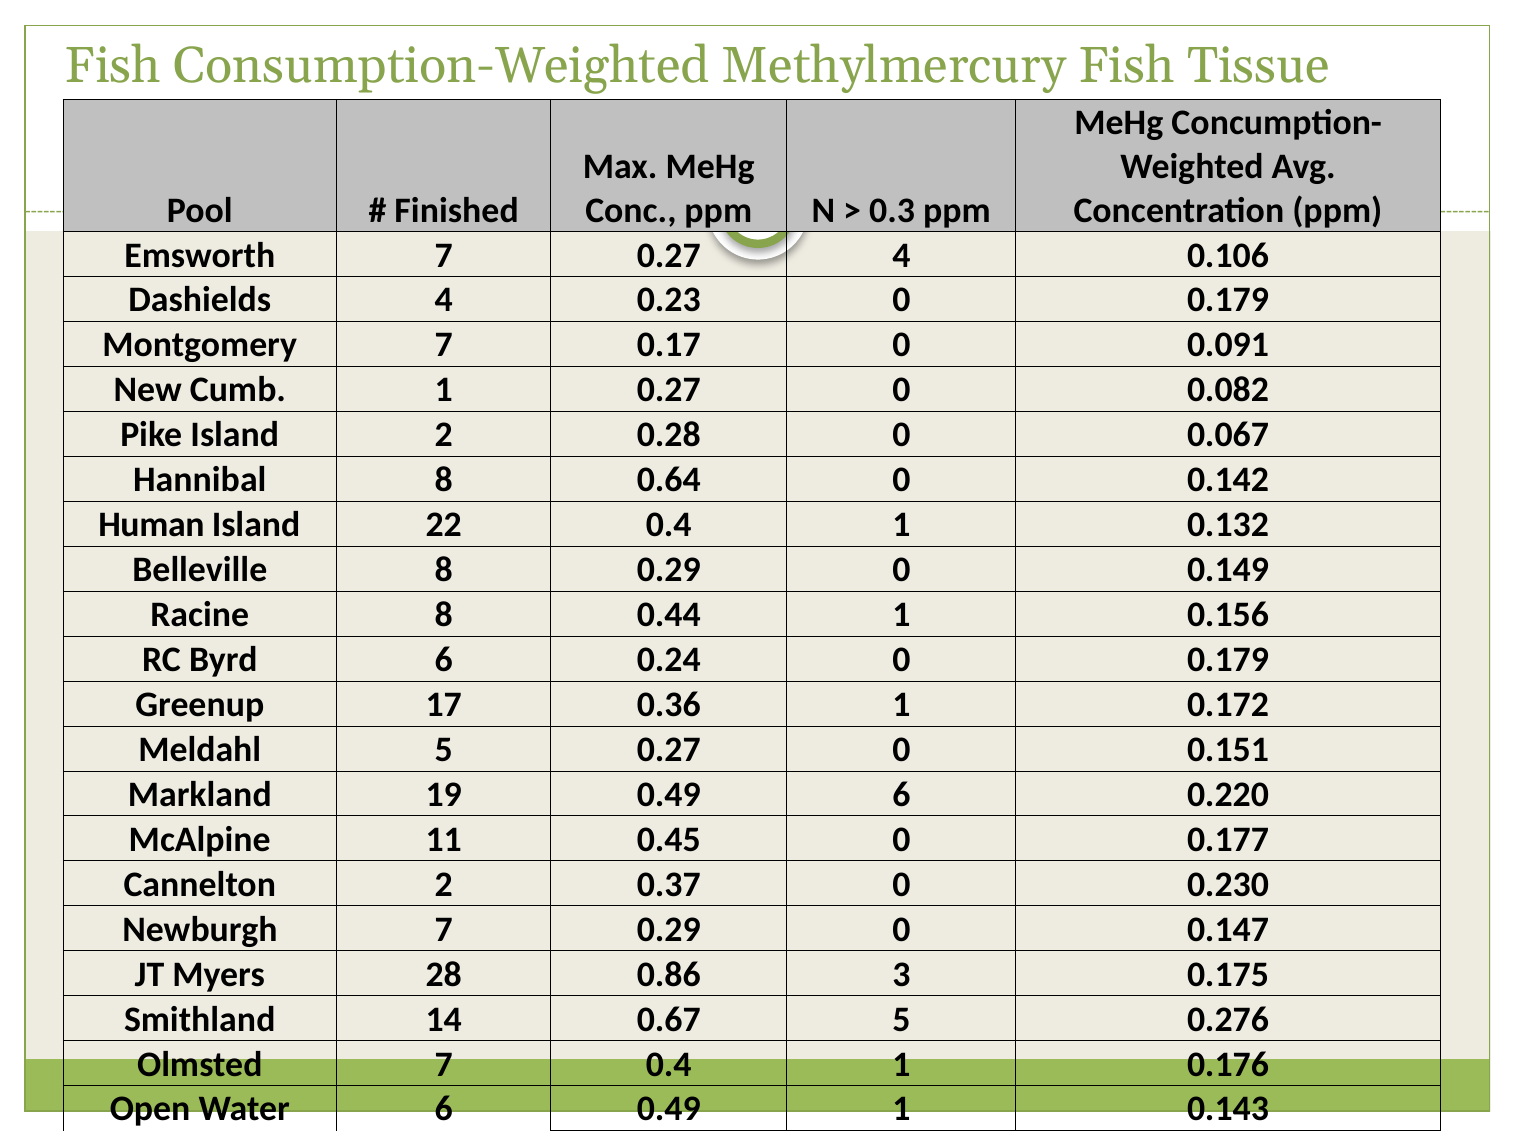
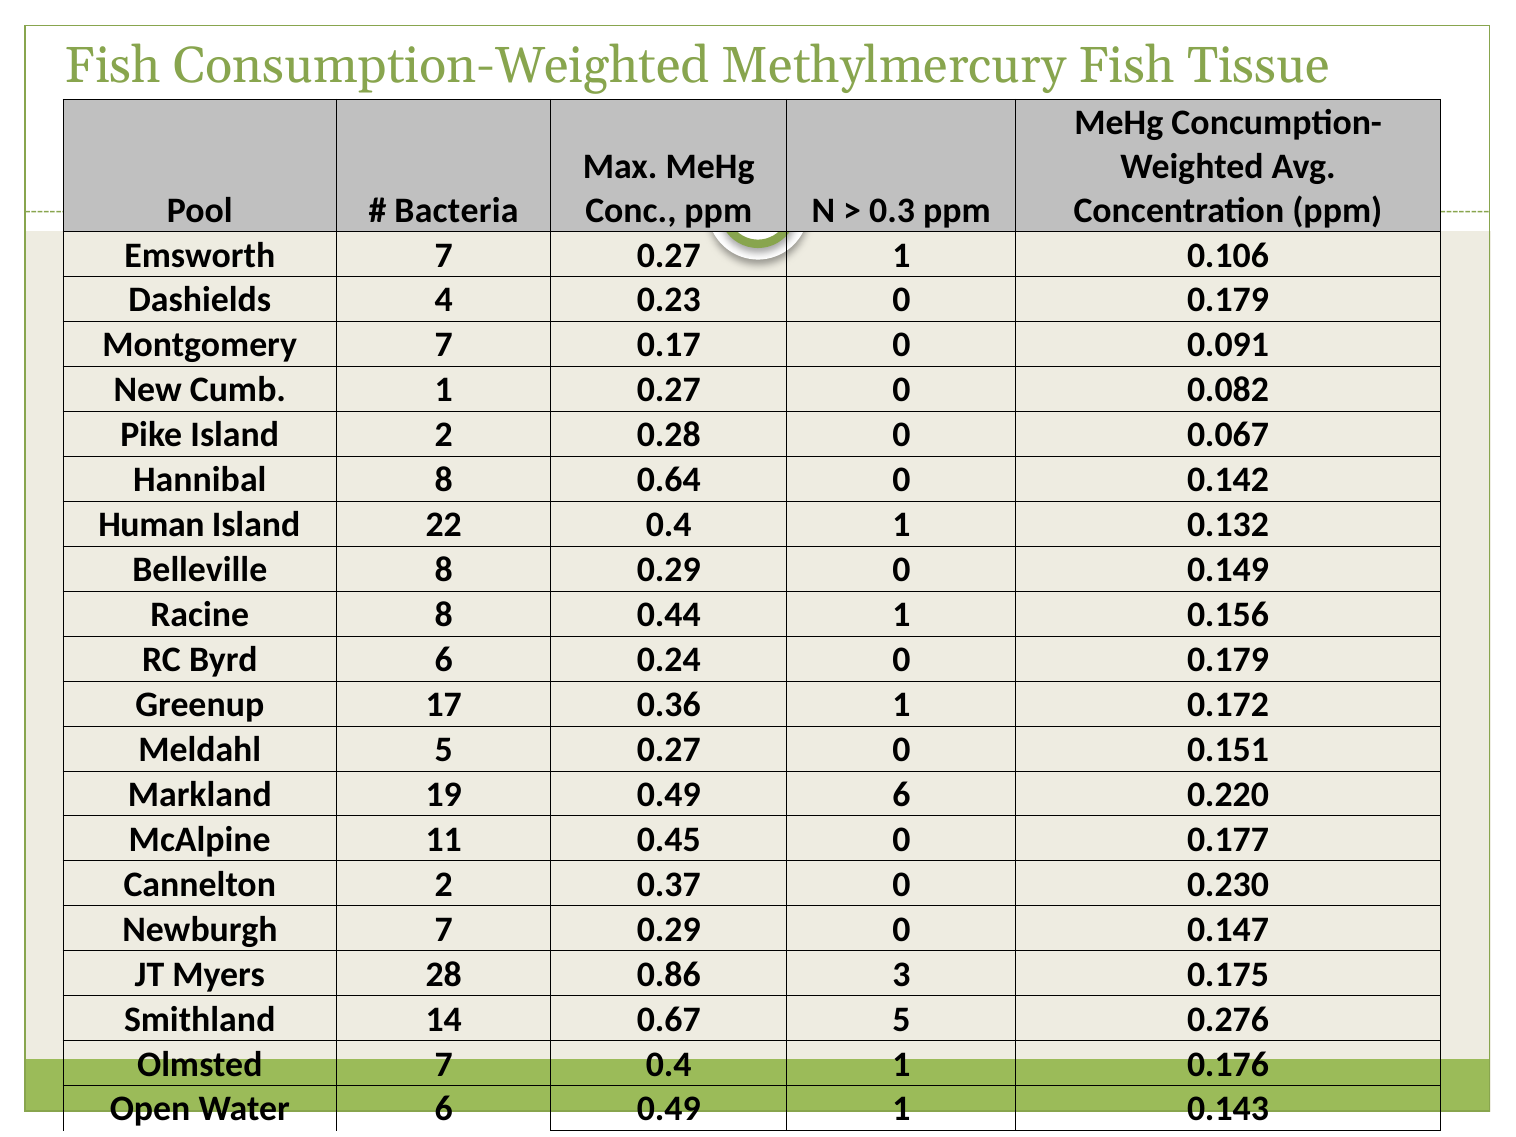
Finished: Finished -> Bacteria (457, 210)
0.27 4: 4 -> 1 (901, 255)
